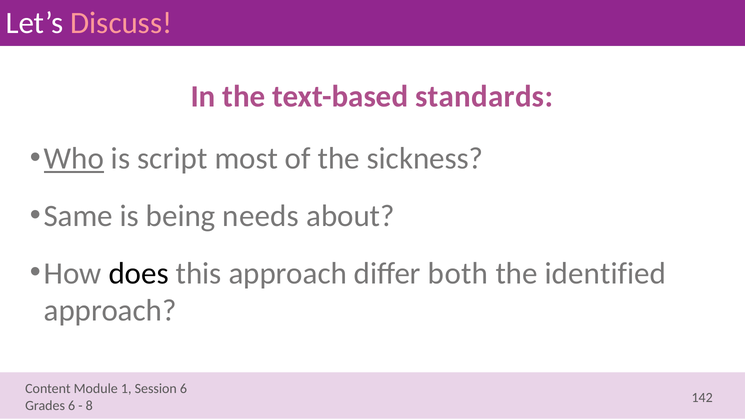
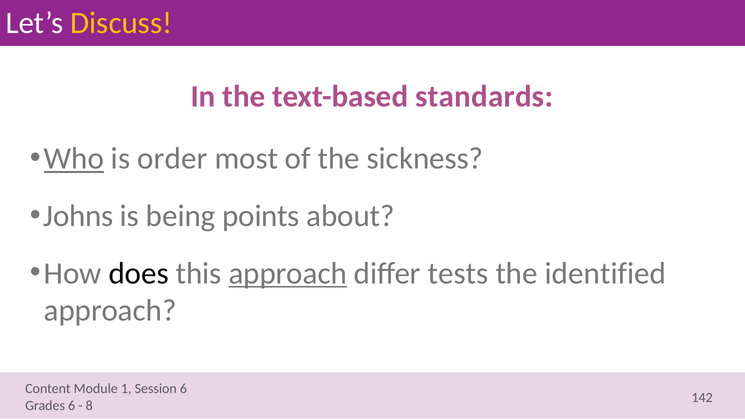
Discuss colour: pink -> yellow (121, 23)
script: script -> order (172, 159)
Same: Same -> Johns (78, 216)
needs: needs -> points (261, 216)
approach underline: none -> present (288, 273)
both: both -> tests (458, 273)
